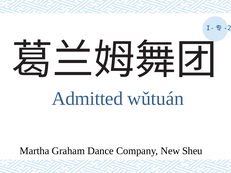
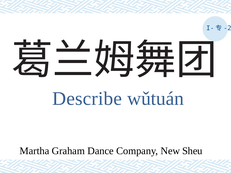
Admitted: Admitted -> Describe (87, 99)
